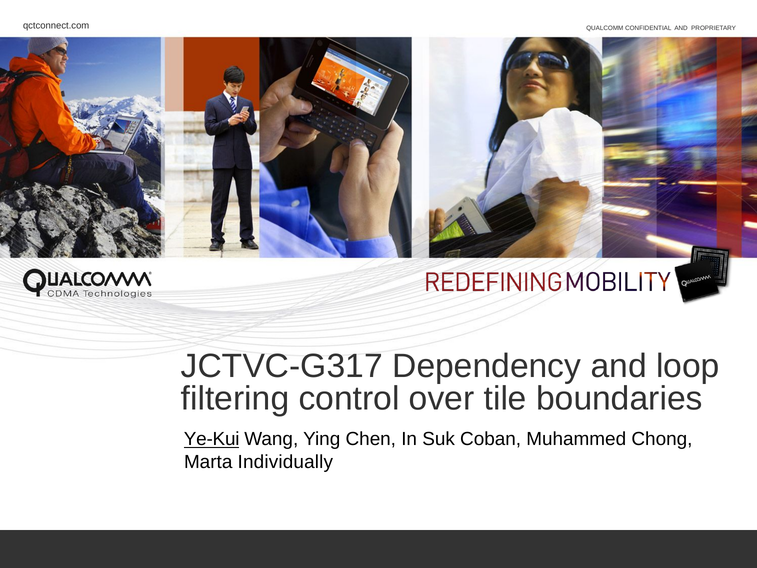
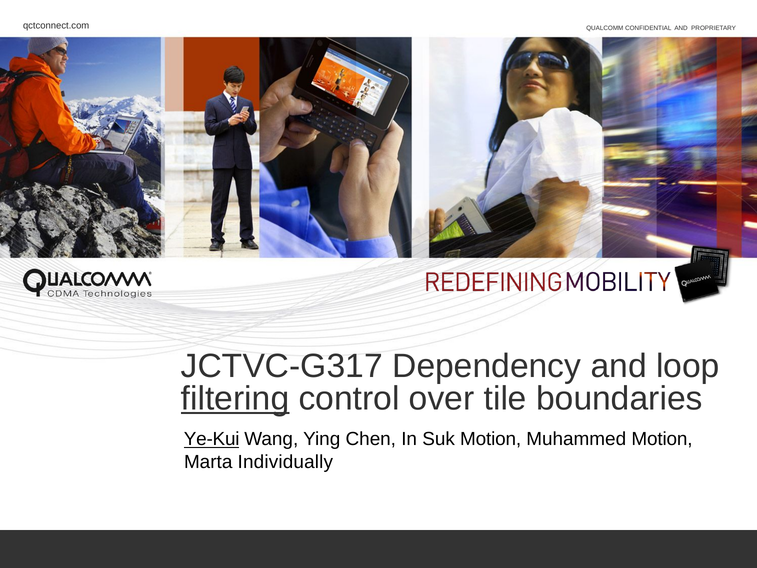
filtering underline: none -> present (235, 398)
Suk Coban: Coban -> Motion (491, 439)
Muhammed Chong: Chong -> Motion (662, 439)
